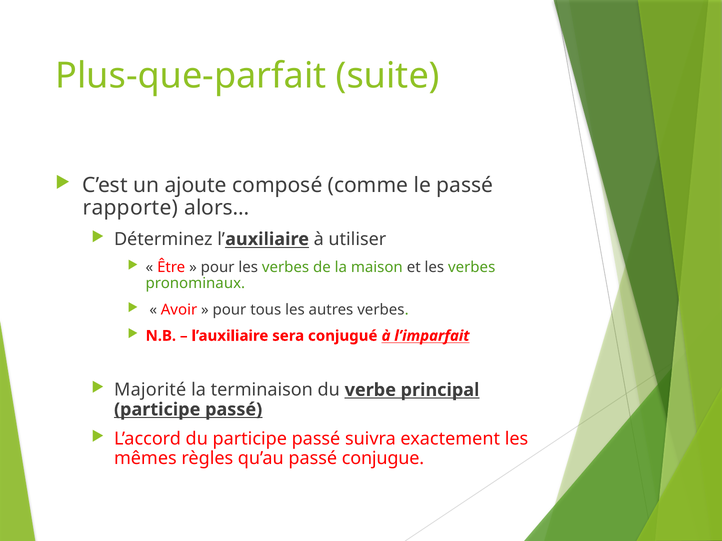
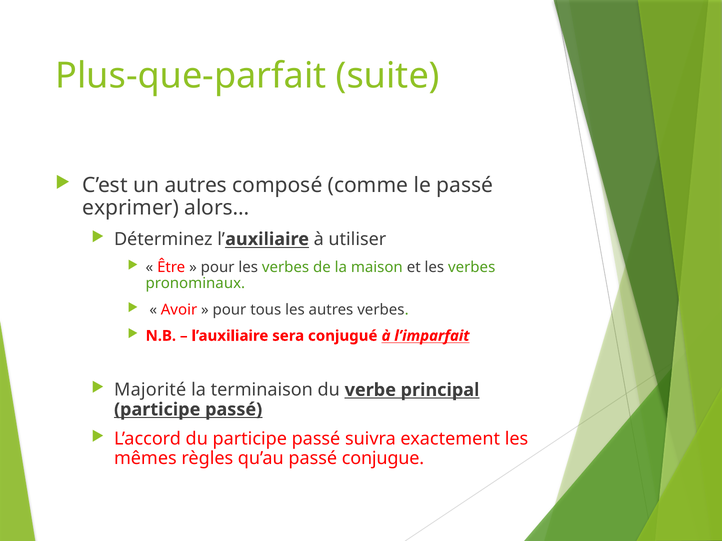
un ajoute: ajoute -> autres (196, 185)
rapporte: rapporte -> exprimer (131, 208)
